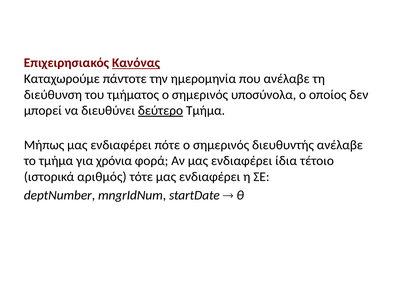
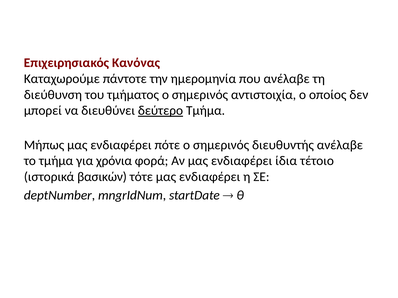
Κανόνας underline: present -> none (136, 63)
υποσύνολα: υποσύνολα -> αντιστοιχία (264, 95)
αριθμός: αριθμός -> βασικών (102, 177)
